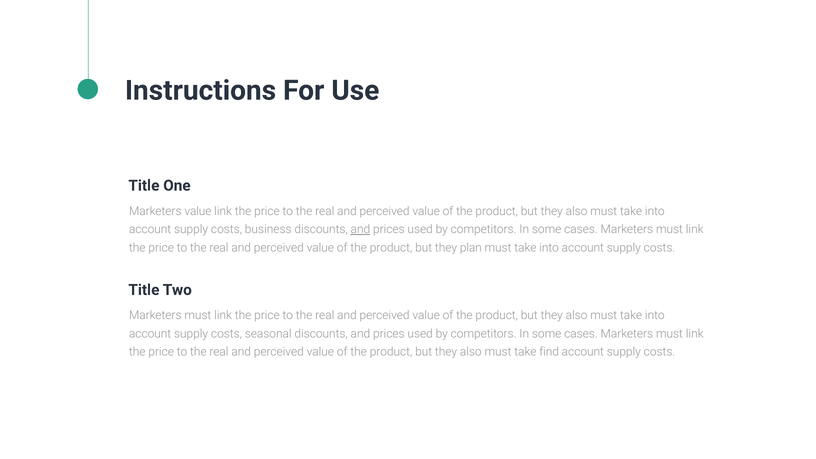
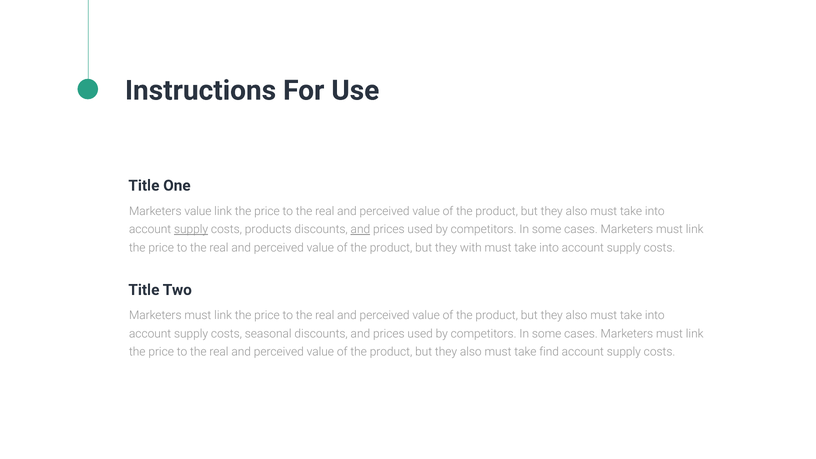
supply underline: none -> present (191, 229)
business: business -> products (268, 229)
plan: plan -> with (471, 248)
